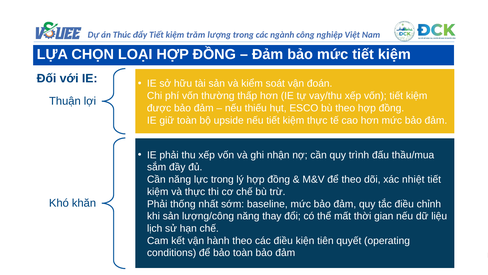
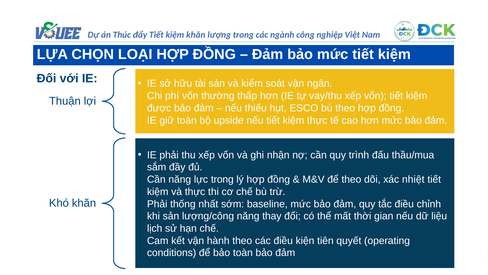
kiệm trăm: trăm -> khăn (196, 35)
đoán: đoán -> ngân (320, 83)
